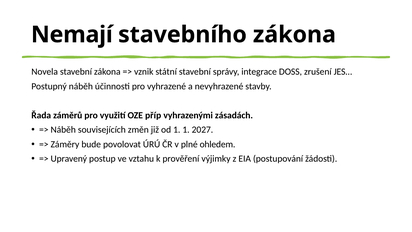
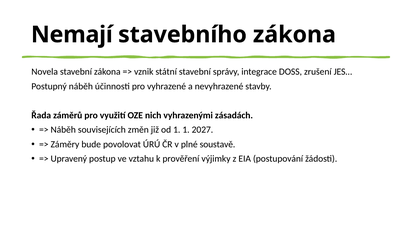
příp: příp -> nich (153, 115)
ohledem: ohledem -> soustavě (218, 144)
